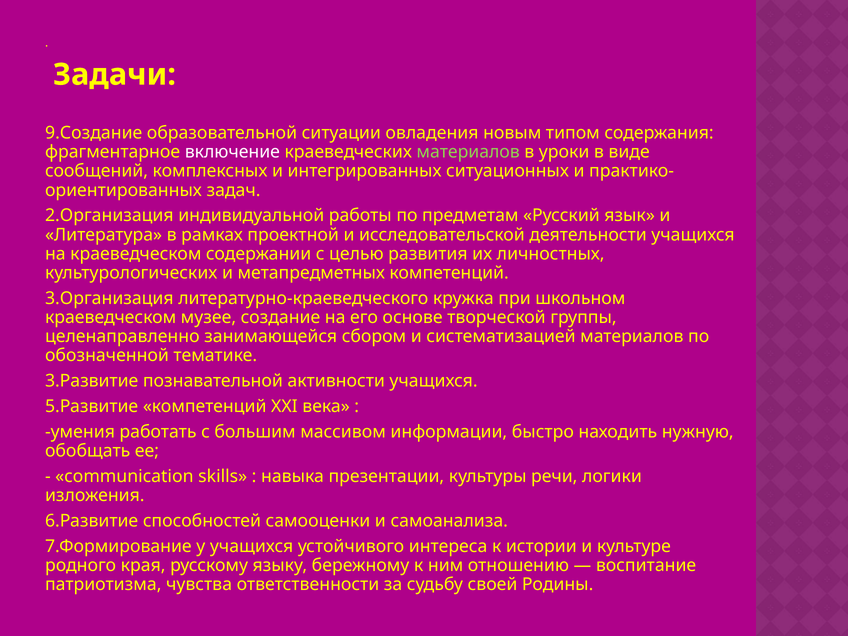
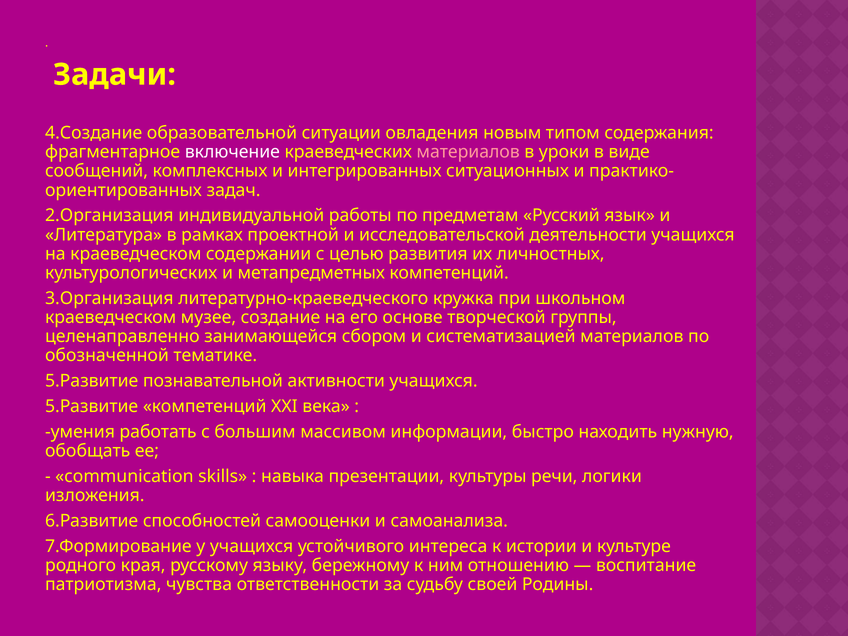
9.Создание: 9.Создание -> 4.Создание (94, 133)
материалов colour: light green -> pink (468, 152)
3.Развитие: 3.Развитие -> 5.Развитие (92, 381)
